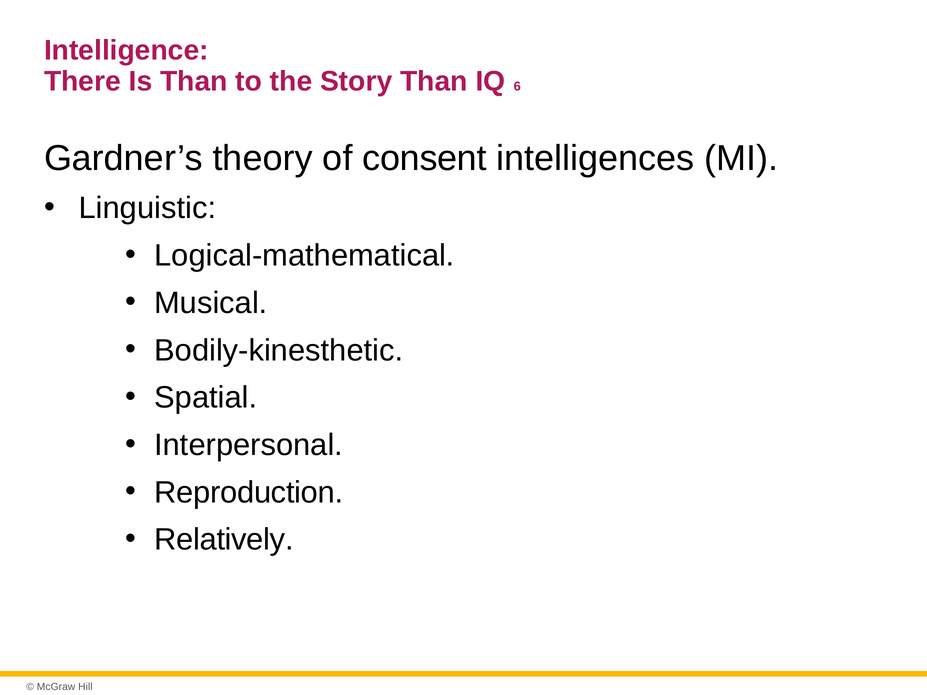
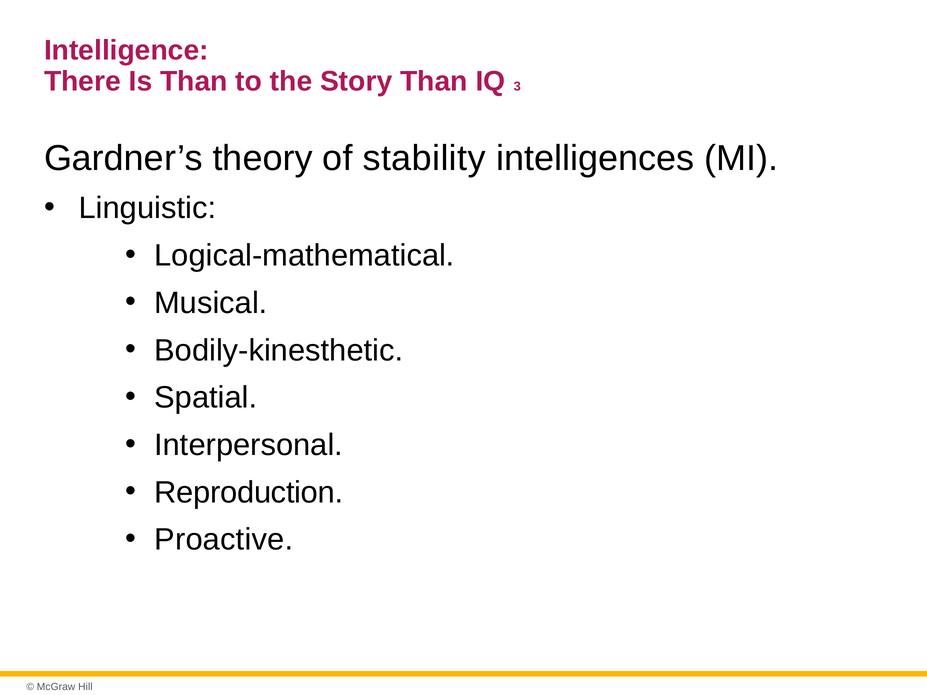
6: 6 -> 3 (517, 86)
consent: consent -> stability (424, 158)
Relatively: Relatively -> Proactive (224, 540)
